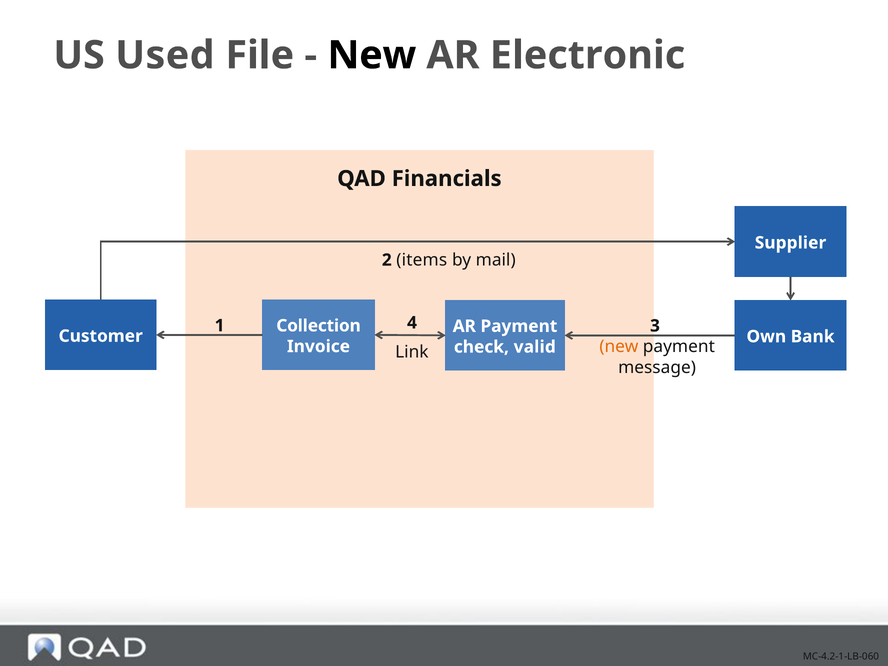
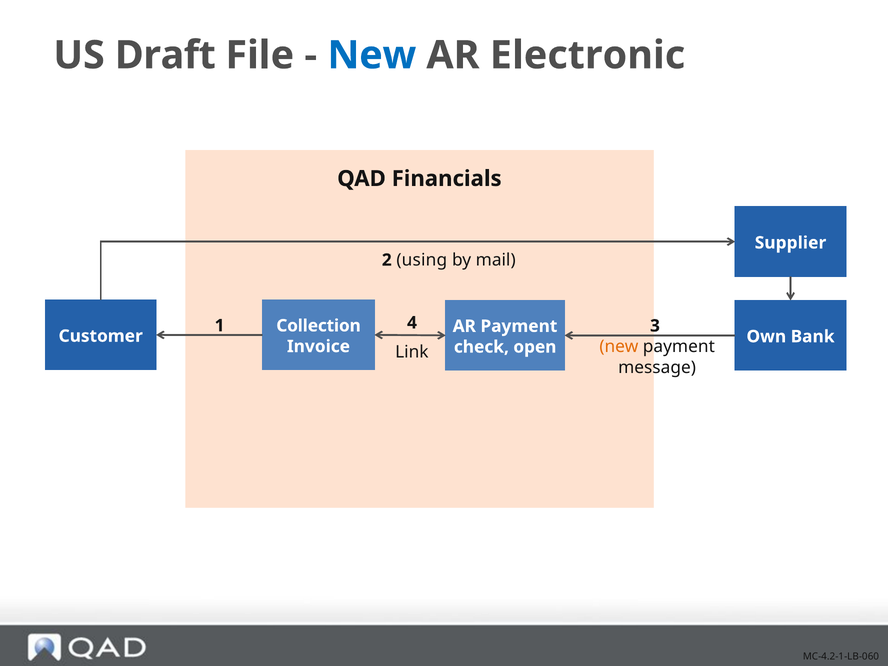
Used: Used -> Draft (165, 55)
New colour: black -> blue (372, 55)
items: items -> using (422, 260)
valid: valid -> open (535, 347)
